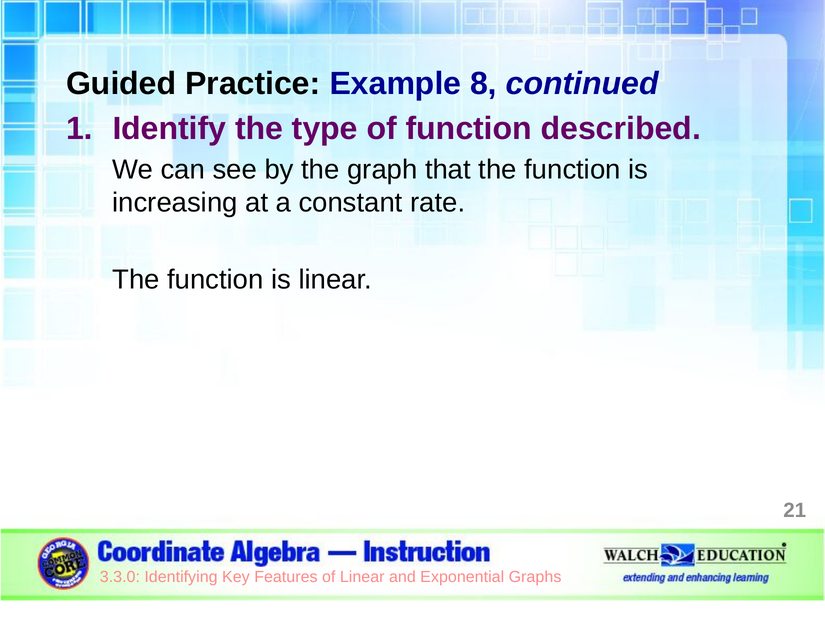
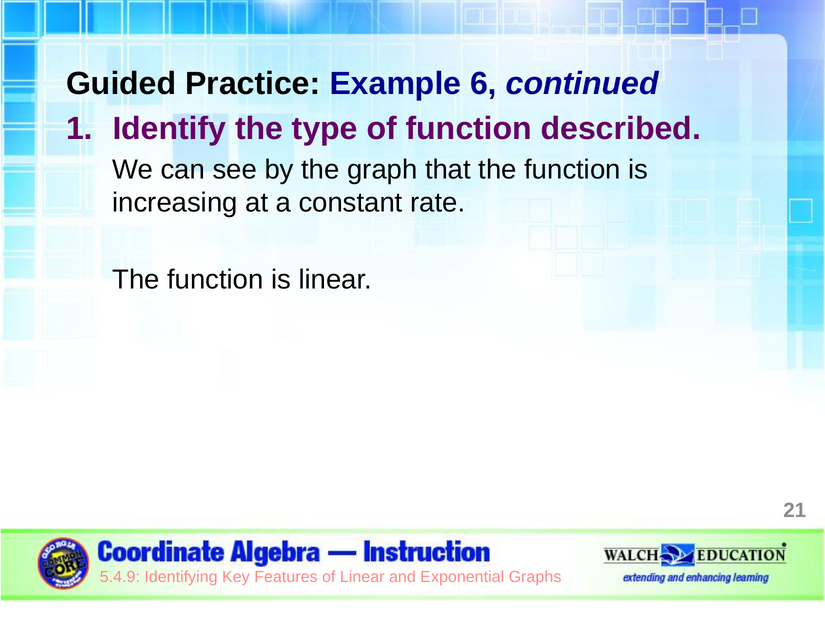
8: 8 -> 6 (483, 84)
3.3.0: 3.3.0 -> 5.4.9 (120, 577)
